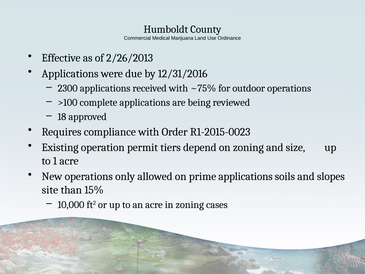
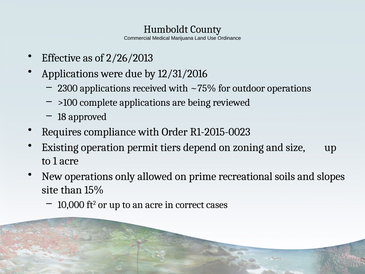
prime applications: applications -> recreational (246, 176)
in zoning: zoning -> correct (190, 204)
